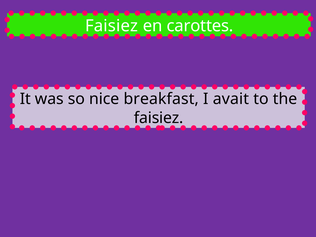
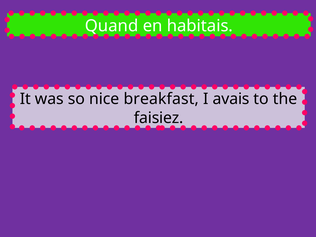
Faisiez: Faisiez -> Quand (112, 26)
carottes: carottes -> habitais (200, 26)
avait: avait -> avais (231, 99)
